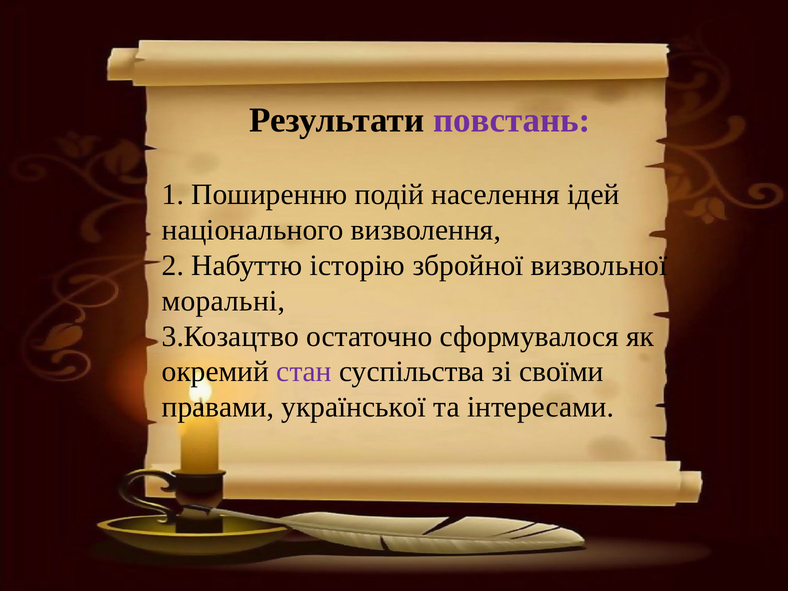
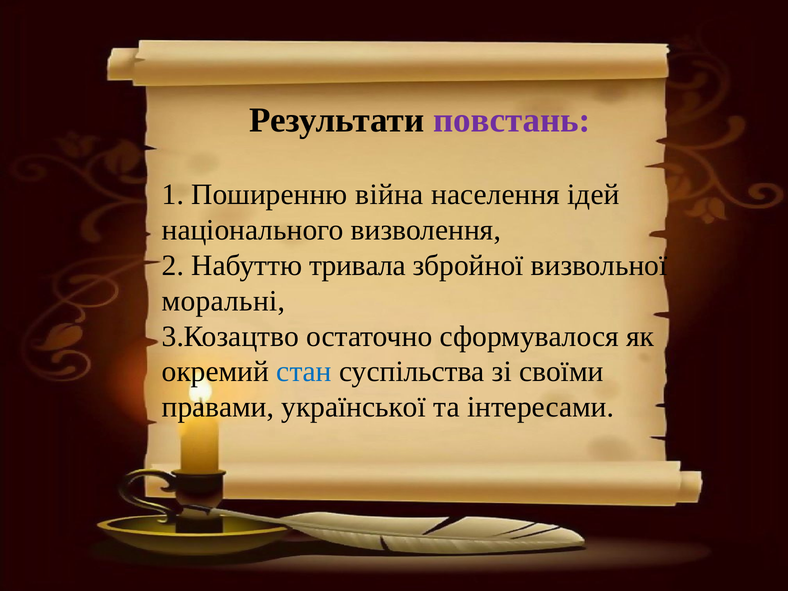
подій: подій -> війна (389, 194)
історію: історію -> тривала (358, 265)
стан colour: purple -> blue (304, 372)
